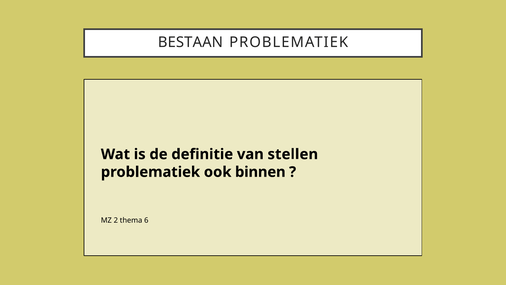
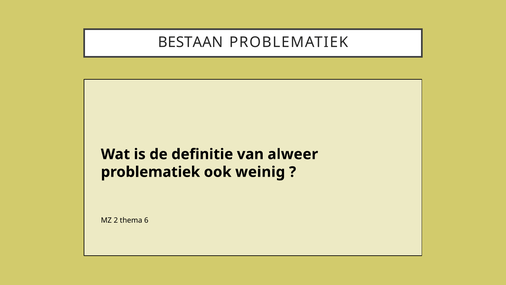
stellen: stellen -> alweer (293, 154)
binnen: binnen -> weinig (260, 172)
